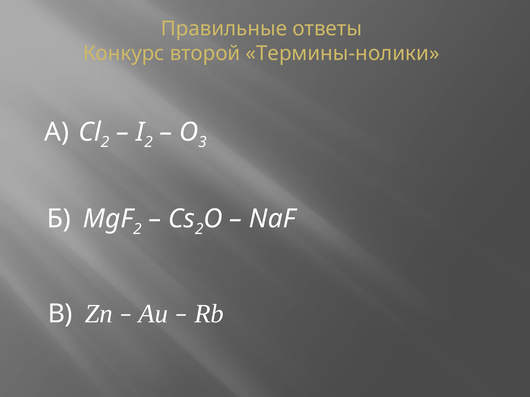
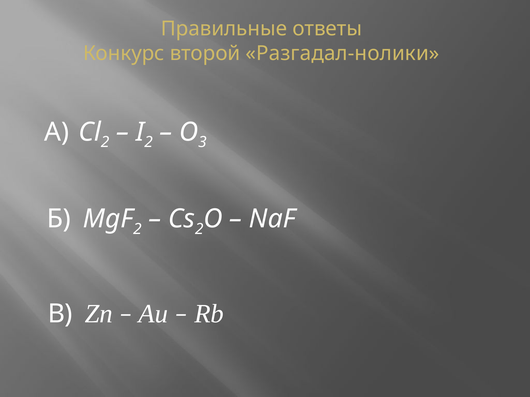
Термины-нолики: Термины-нолики -> Разгадал-нолики (343, 54)
